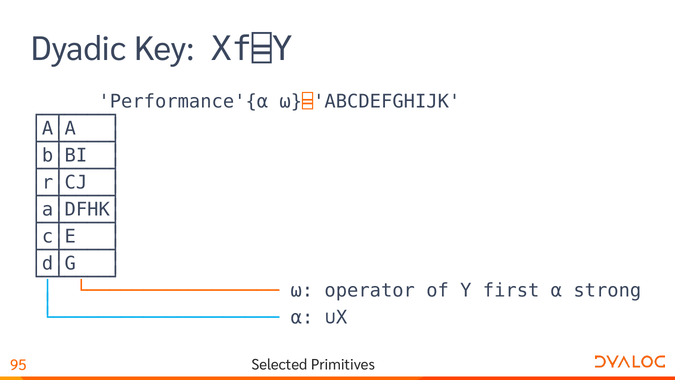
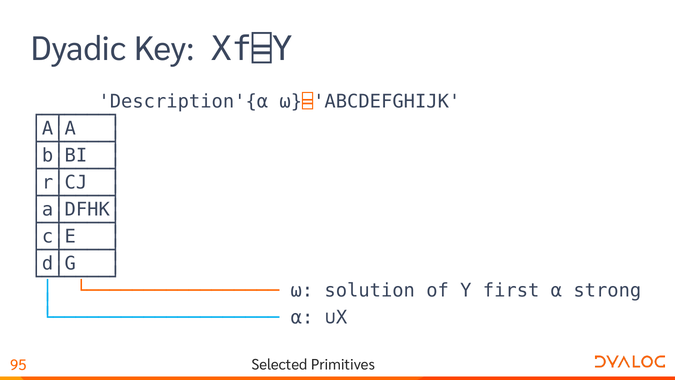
Performance'{⍺: Performance'{⍺ -> Description'{⍺ (183, 101)
operator: operator -> solution (370, 290)
